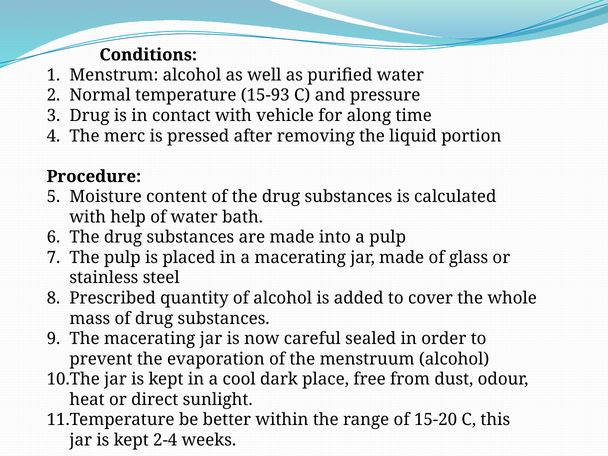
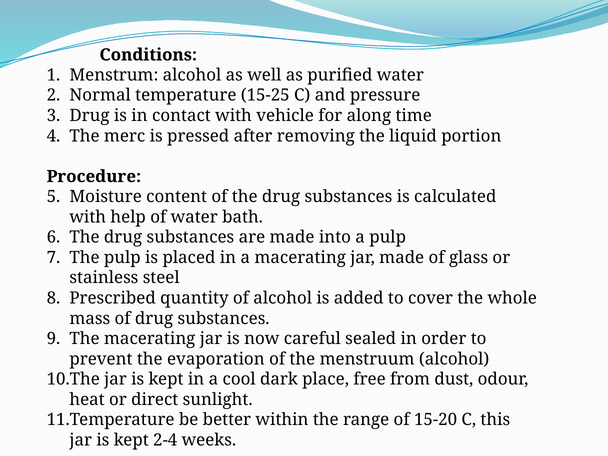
15-93: 15-93 -> 15-25 (265, 95)
